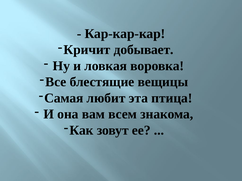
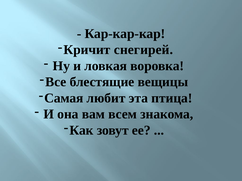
добывает: добывает -> снегирей (143, 50)
